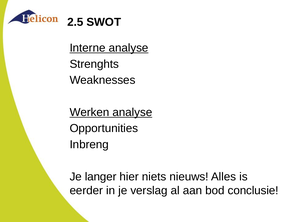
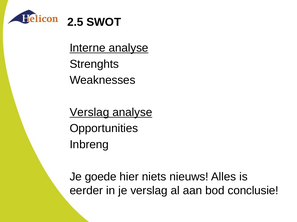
Werken: Werken -> Verslag (89, 113)
langer: langer -> goede (101, 177)
